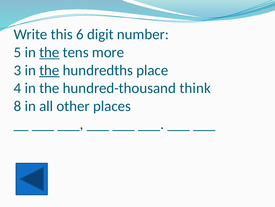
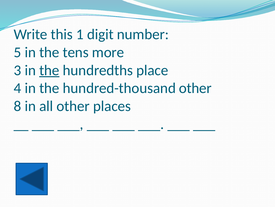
6: 6 -> 1 (80, 34)
the underline: present -> none (49, 52)
hundred-thousand think: think -> other (195, 88)
